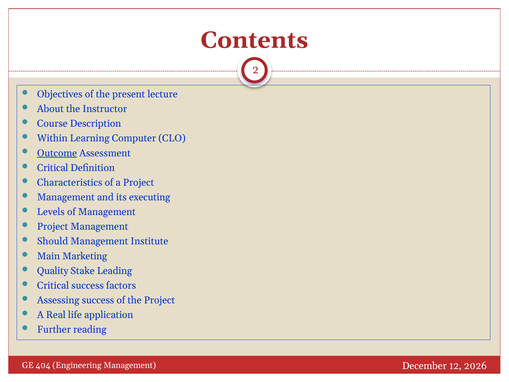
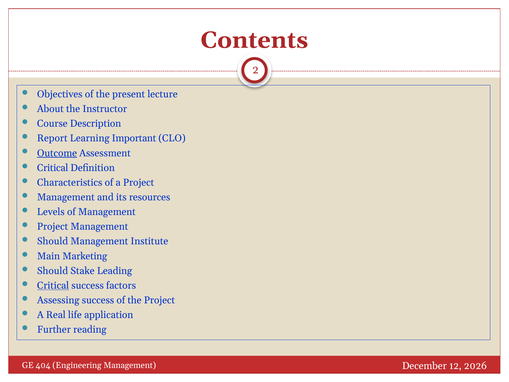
Within: Within -> Report (52, 138)
Computer: Computer -> Important (134, 138)
executing: executing -> resources (150, 197)
Quality: Quality -> Should (53, 271)
Critical underline: none -> present (53, 285)
